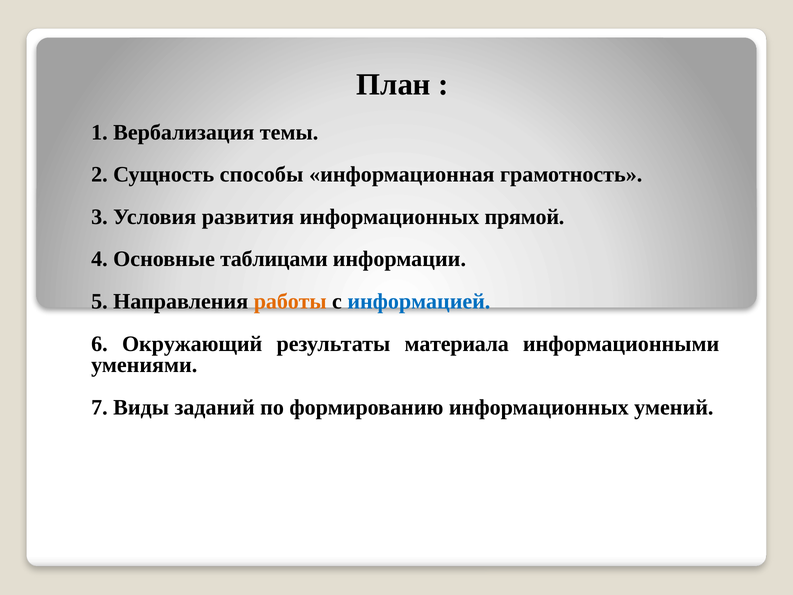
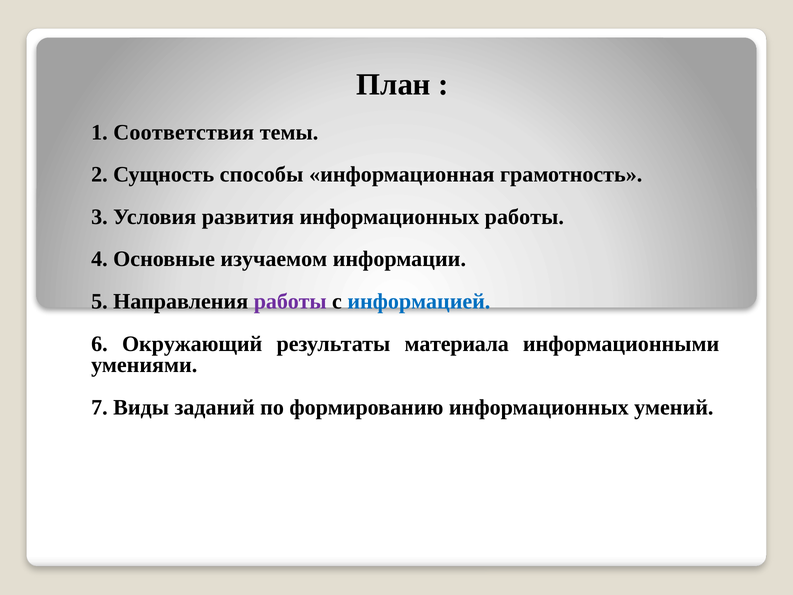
Вербализация: Вербализация -> Соответствия (184, 132)
информационных прямой: прямой -> работы (524, 217)
таблицами: таблицами -> изучаемом (274, 259)
работы colour: orange -> purple (290, 301)
